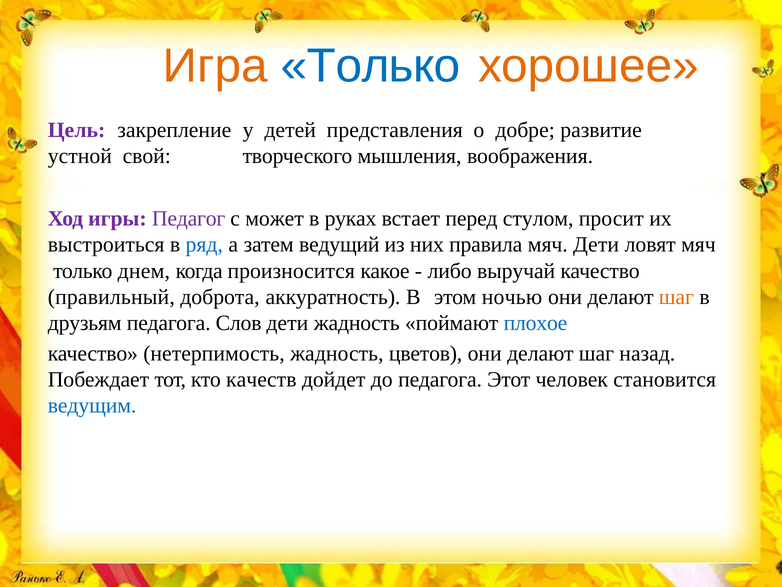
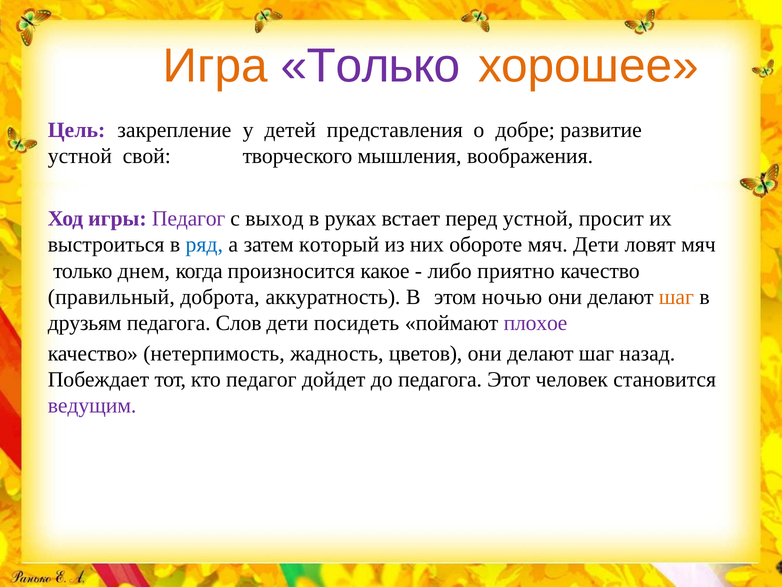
Только colour: blue -> purple (371, 66)
может: может -> выход (274, 218)
перед стулом: стулом -> устной (538, 218)
ведущий: ведущий -> который (339, 245)
правила: правила -> обороте (486, 245)
выручай: выручай -> приятно (516, 271)
дети жадность: жадность -> посидеть (357, 323)
плохое colour: blue -> purple (535, 323)
кто качеств: качеств -> педагог (261, 379)
ведущим colour: blue -> purple (92, 405)
